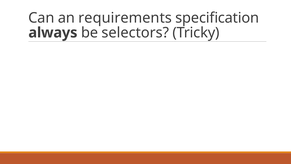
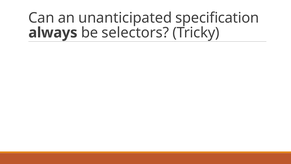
requirements: requirements -> unanticipated (125, 18)
